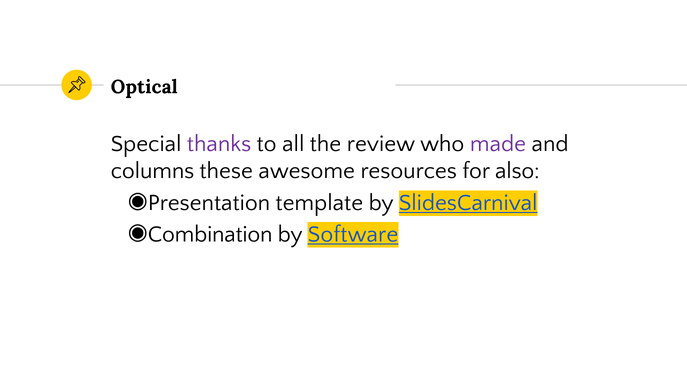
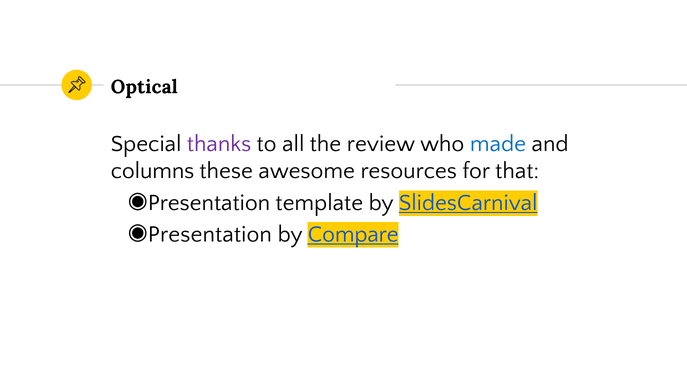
made colour: purple -> blue (498, 144)
also: also -> that (517, 171)
Combination: Combination -> Presentation (210, 234)
Software: Software -> Compare (353, 234)
